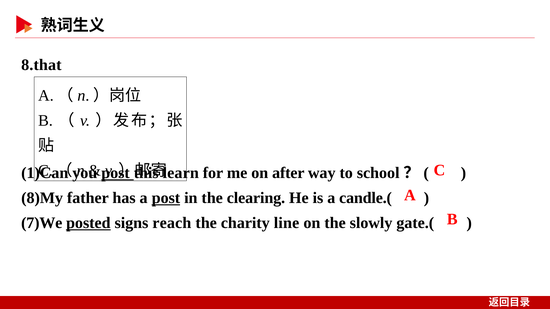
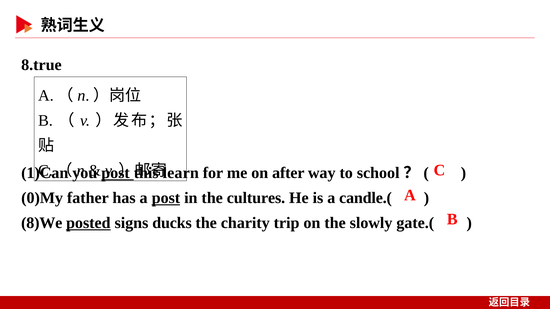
8.that: 8.that -> 8.true (41, 65)
8)My: 8)My -> 0)My (42, 198)
clearing: clearing -> cultures (256, 198)
7)We: 7)We -> 8)We (42, 223)
reach: reach -> ducks (172, 223)
line: line -> trip (287, 223)
